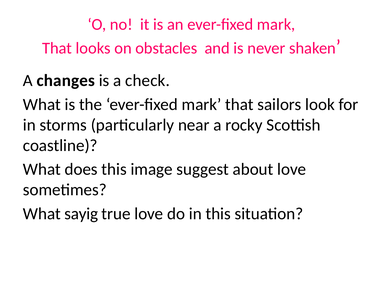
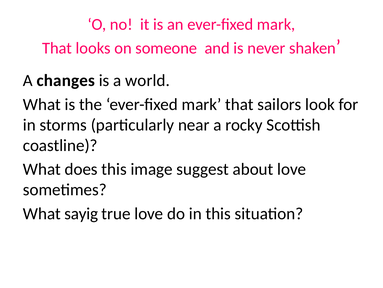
obstacles: obstacles -> someone (166, 48)
check: check -> world (148, 80)
